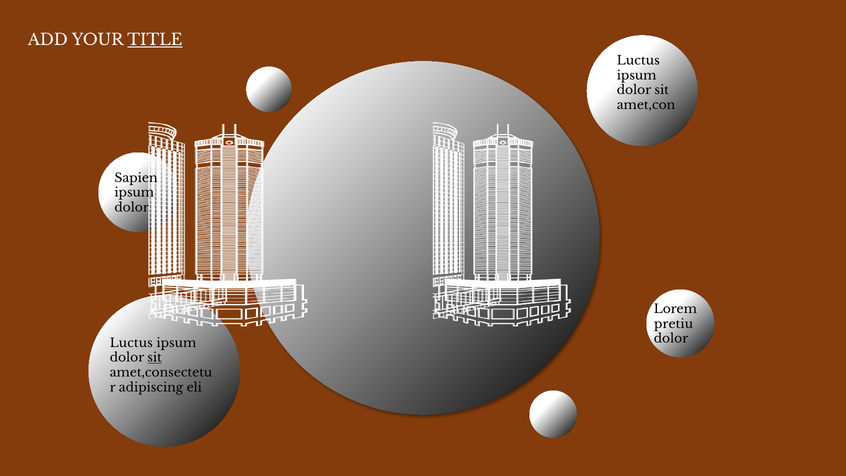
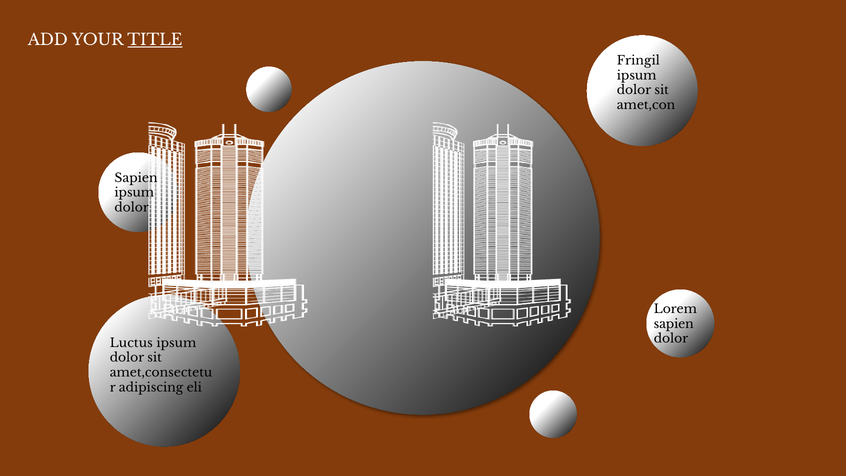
Luctus: Luctus -> Fringil (638, 61)
pretiu: pretiu -> sapien (674, 324)
sit underline: present -> none (155, 358)
